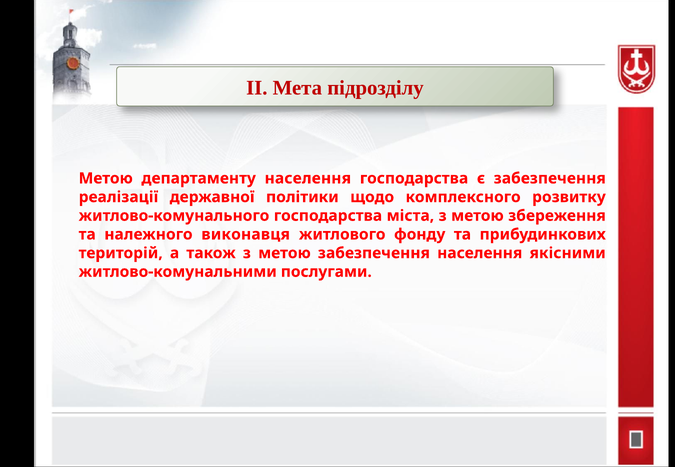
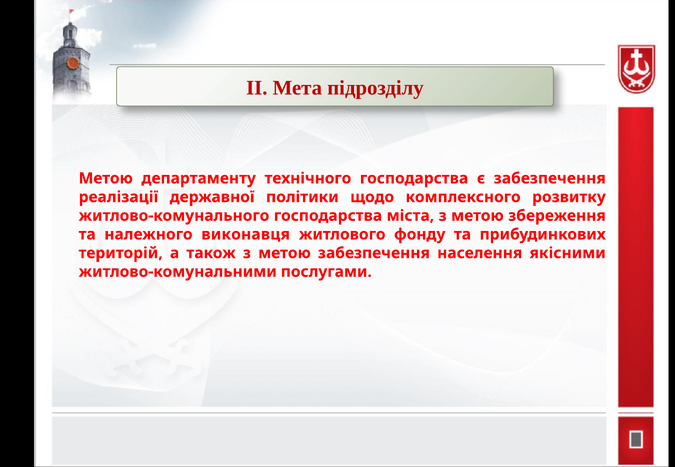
департаменту населення: населення -> технічного (308, 178)
